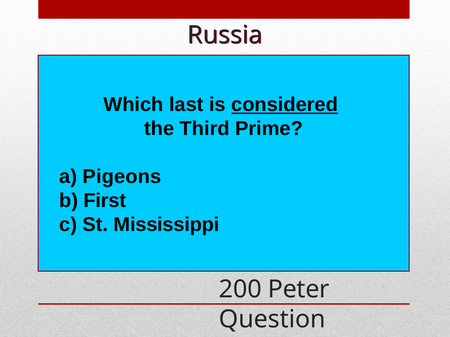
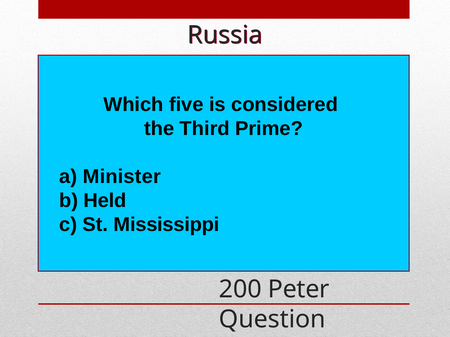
last: last -> five (186, 105)
considered underline: present -> none (285, 105)
Pigeons: Pigeons -> Minister (122, 177)
First: First -> Held (105, 201)
